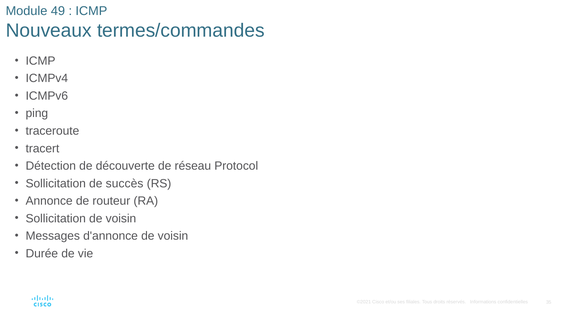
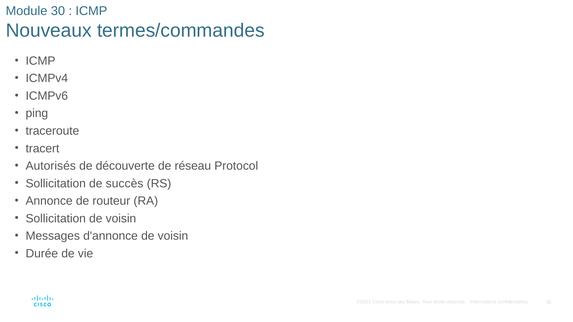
49: 49 -> 30 (58, 11)
Détection: Détection -> Autorisés (51, 166)
